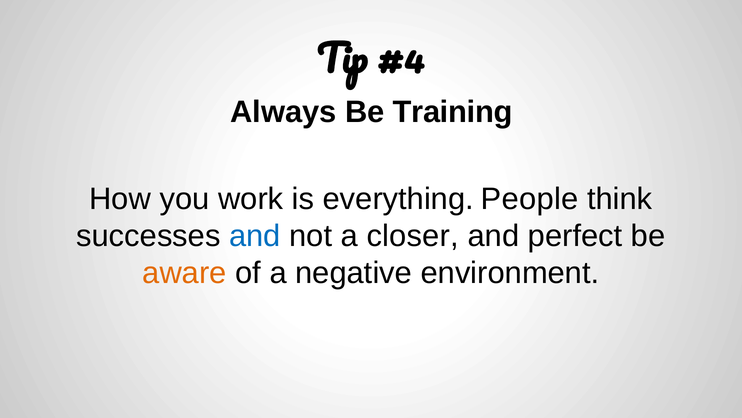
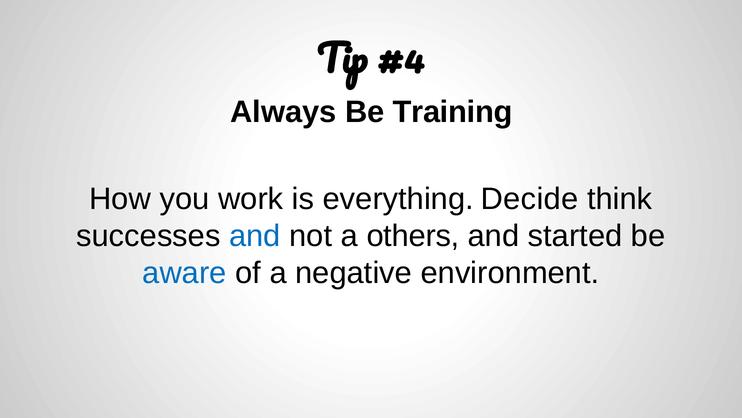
People: People -> Decide (530, 199)
closer: closer -> others (413, 236)
perfect: perfect -> started (575, 236)
aware colour: orange -> blue (185, 273)
